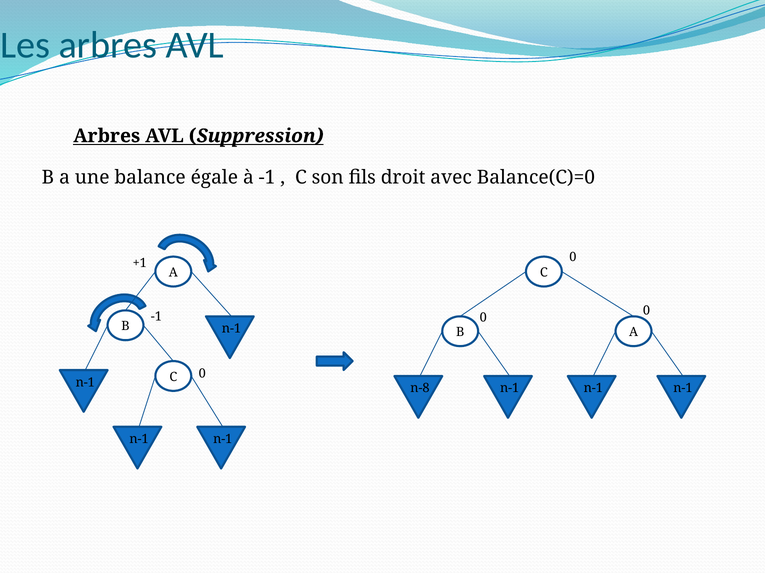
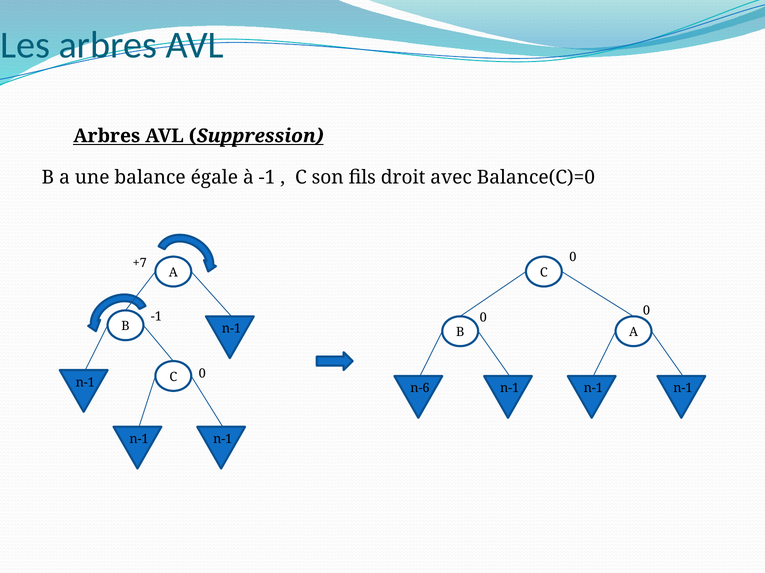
+1: +1 -> +7 (140, 263)
n-8: n-8 -> n-6 (420, 389)
